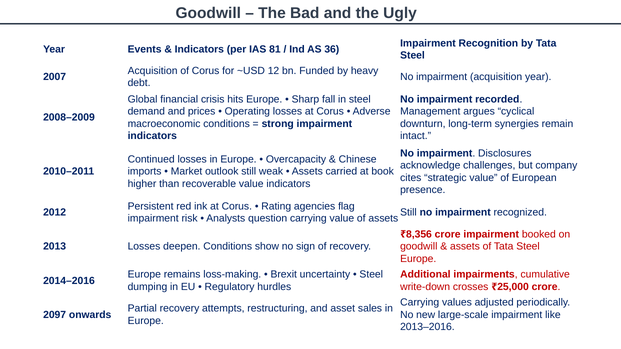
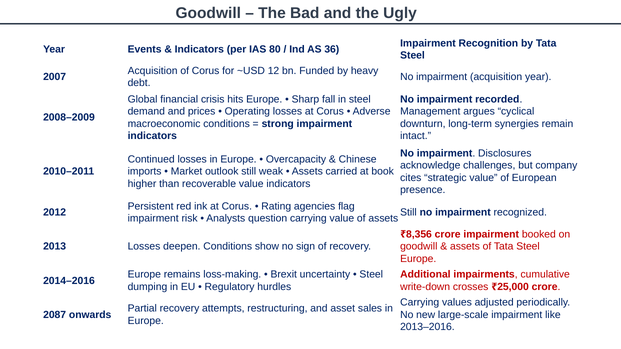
81: 81 -> 80 (275, 49)
2097: 2097 -> 2087 (55, 315)
